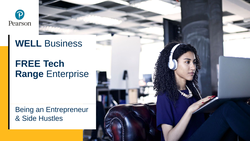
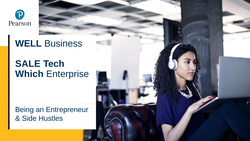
FREE: FREE -> SALE (28, 64)
Range: Range -> Which (29, 74)
